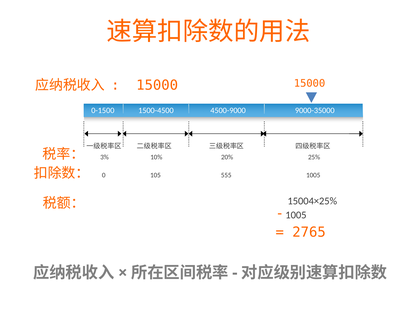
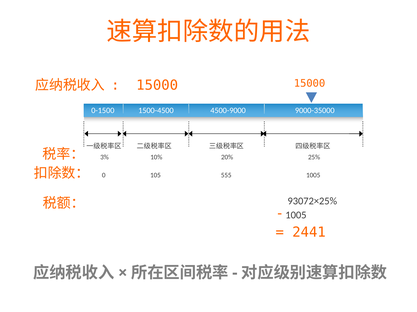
15004×25%: 15004×25% -> 93072×25% (312, 202)
2765: 2765 -> 2441 (309, 233)
